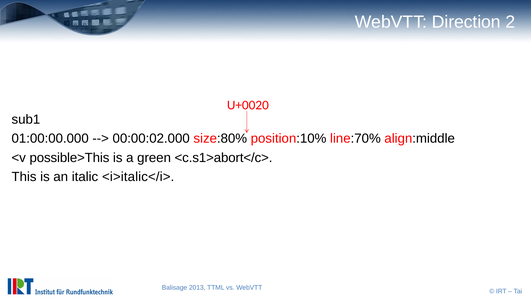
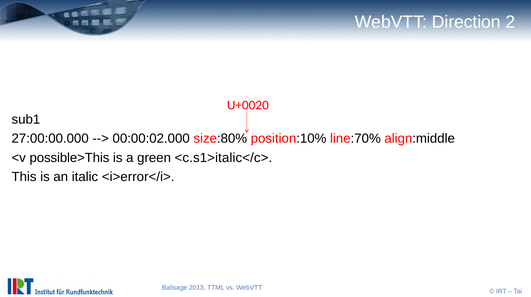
01:00:00.000: 01:00:00.000 -> 27:00:00.000 (50, 139)
<c.s1>abort</c>: <c.s1>abort</c> -> <c.s1>italic</c> (223, 158)
<i>italic</i>: <i>italic</i> -> <i>error</i> (138, 177)
